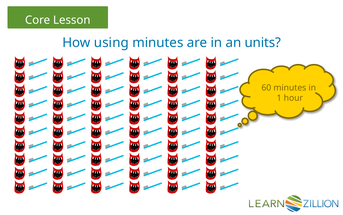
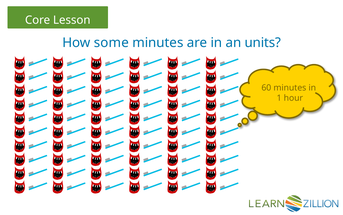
using: using -> some (111, 42)
